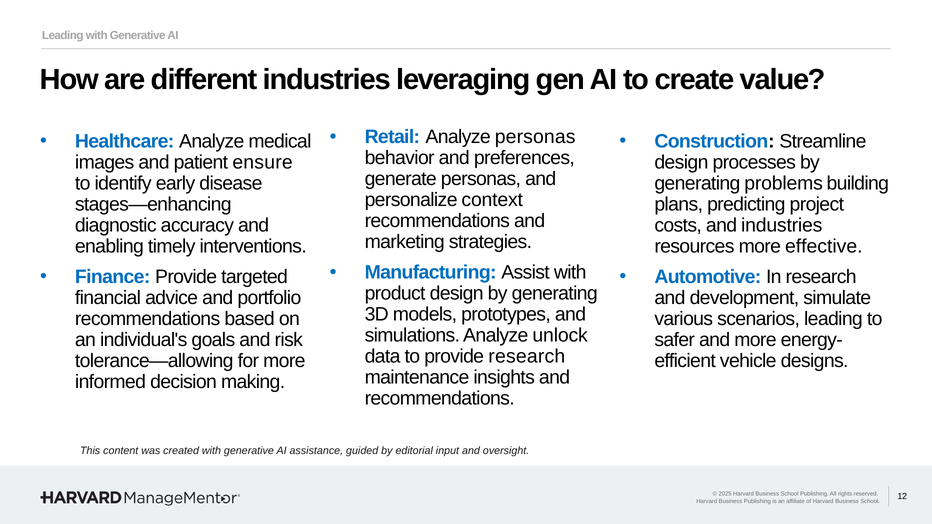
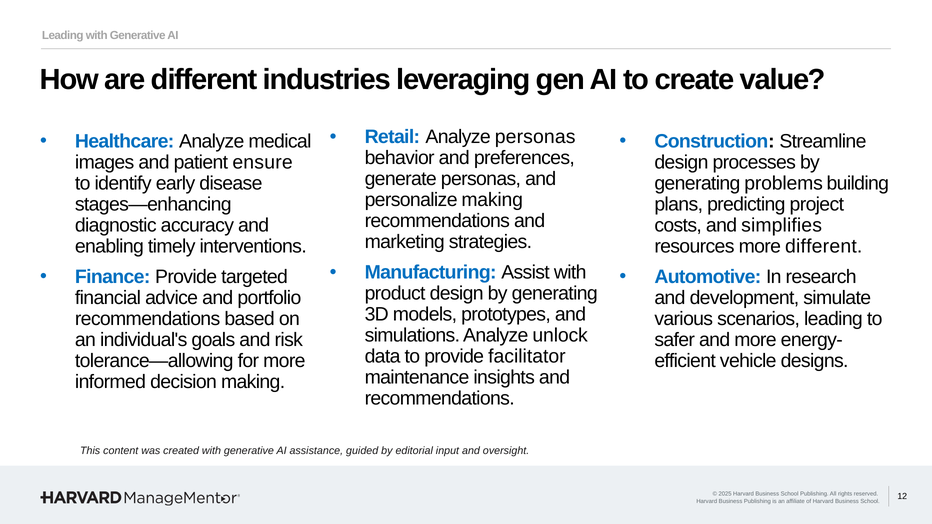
personalize context: context -> making (492, 200)
and industries: industries -> simplifies (782, 225)
more effective: effective -> different (824, 246)
provide research: research -> facilitator (527, 356)
